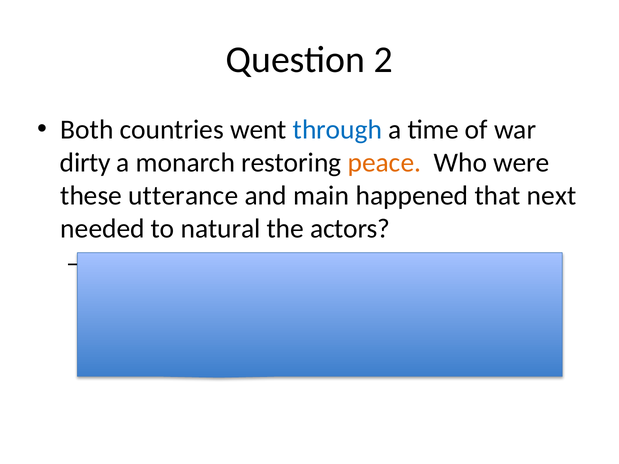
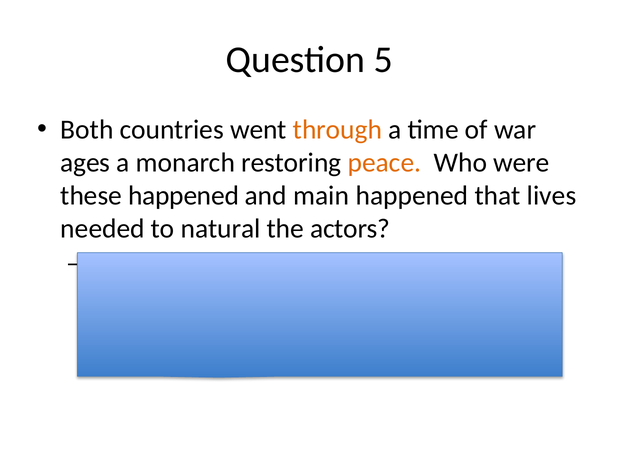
2: 2 -> 5 (383, 60)
through colour: blue -> orange (338, 130)
dirty: dirty -> ages (85, 163)
these utterance: utterance -> happened (184, 196)
next: next -> lives (552, 196)
